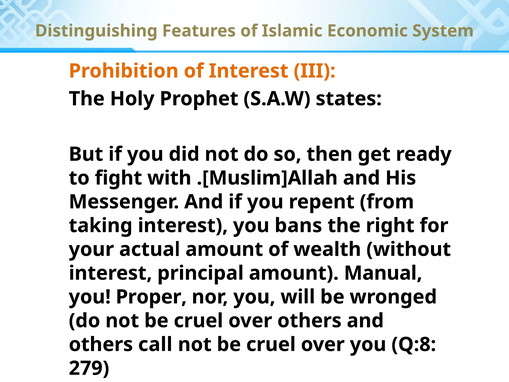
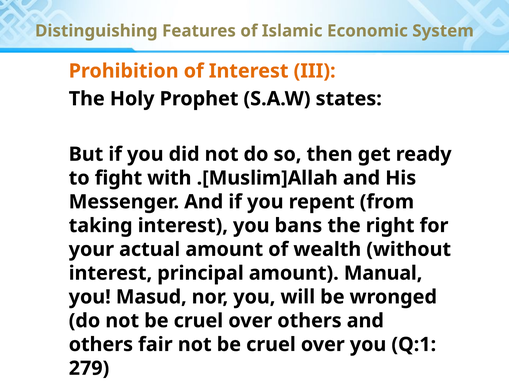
Proper: Proper -> Masud (151, 297)
call: call -> fair (155, 344)
Q:8: Q:8 -> Q:1 (414, 344)
